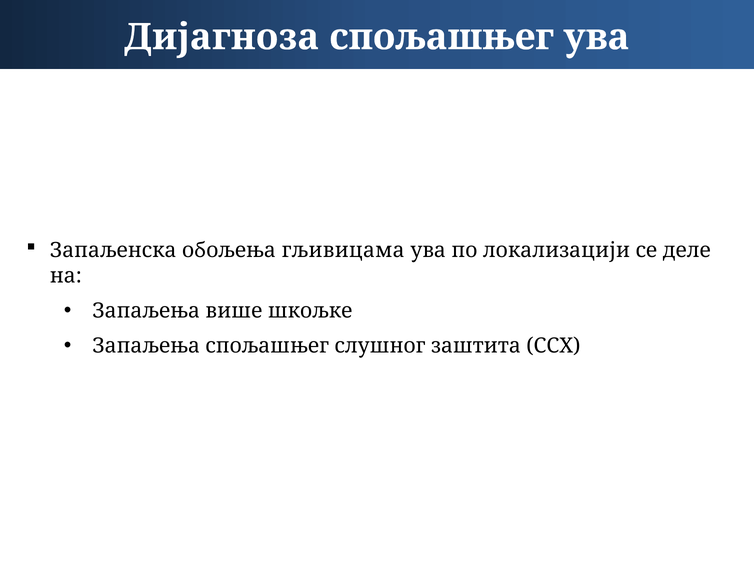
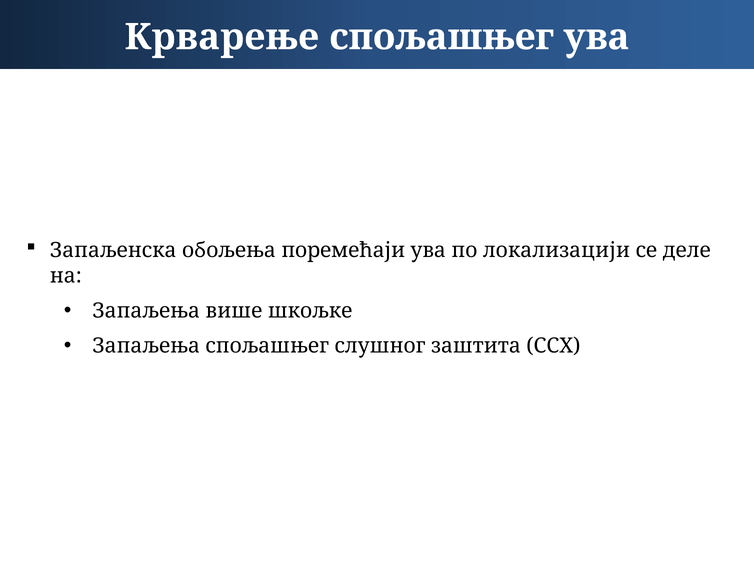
Дијагноза: Дијагноза -> Крварење (222, 37)
гљивицама: гљивицама -> поремећаји (343, 250)
